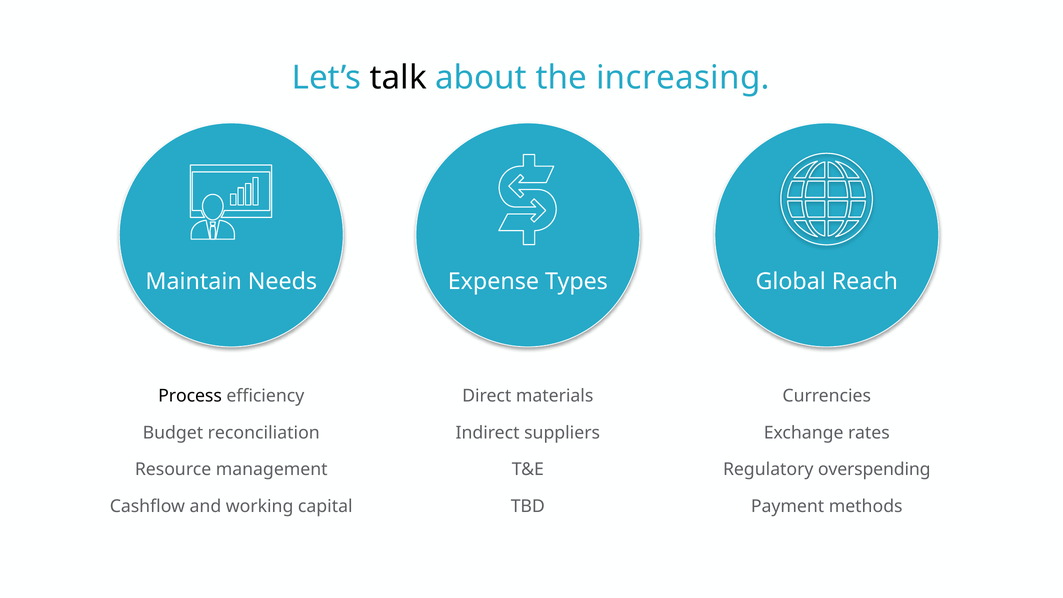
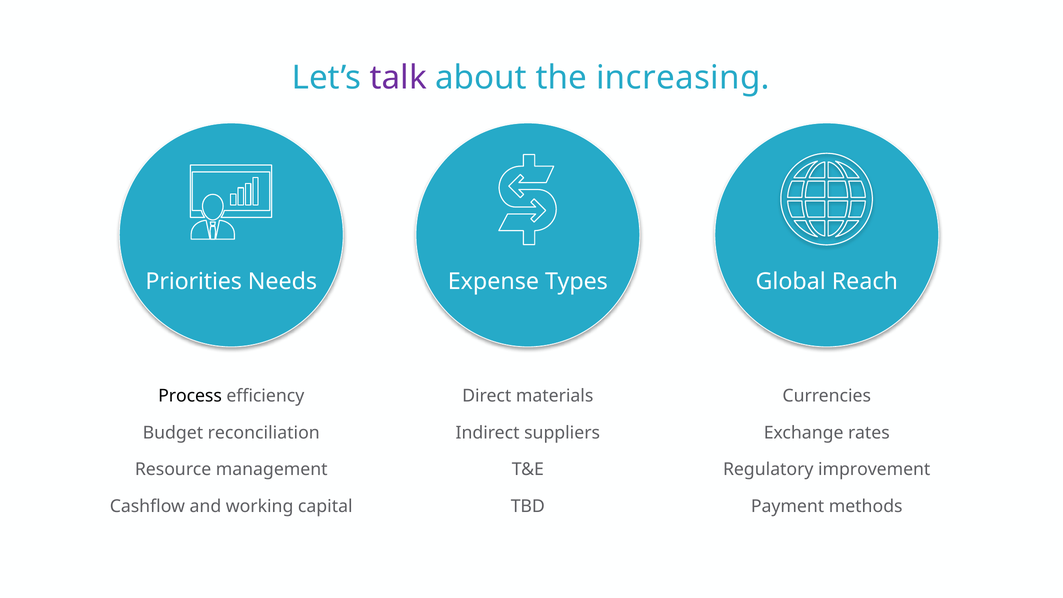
talk colour: black -> purple (398, 78)
Maintain: Maintain -> Priorities (194, 281)
overspending: overspending -> improvement (874, 469)
